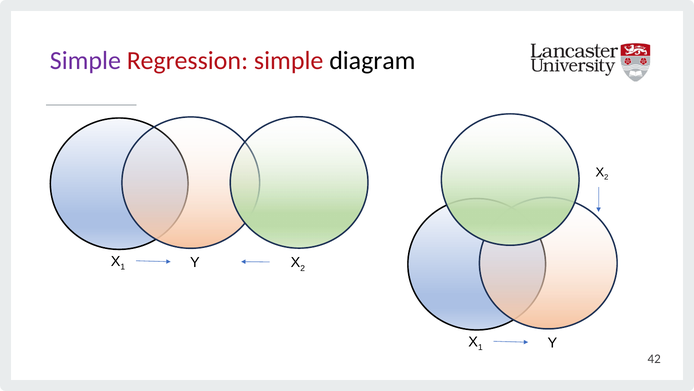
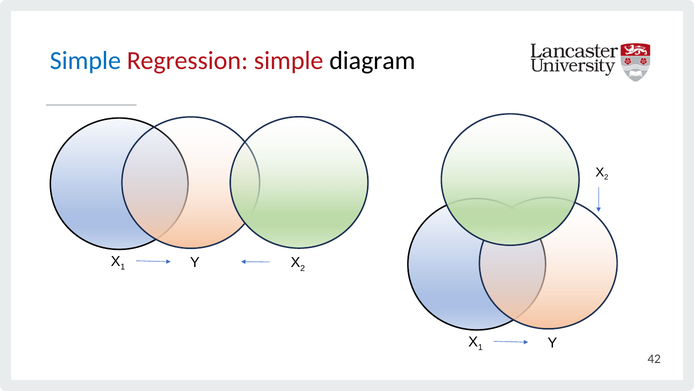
Simple colour: purple -> blue (85, 61)
